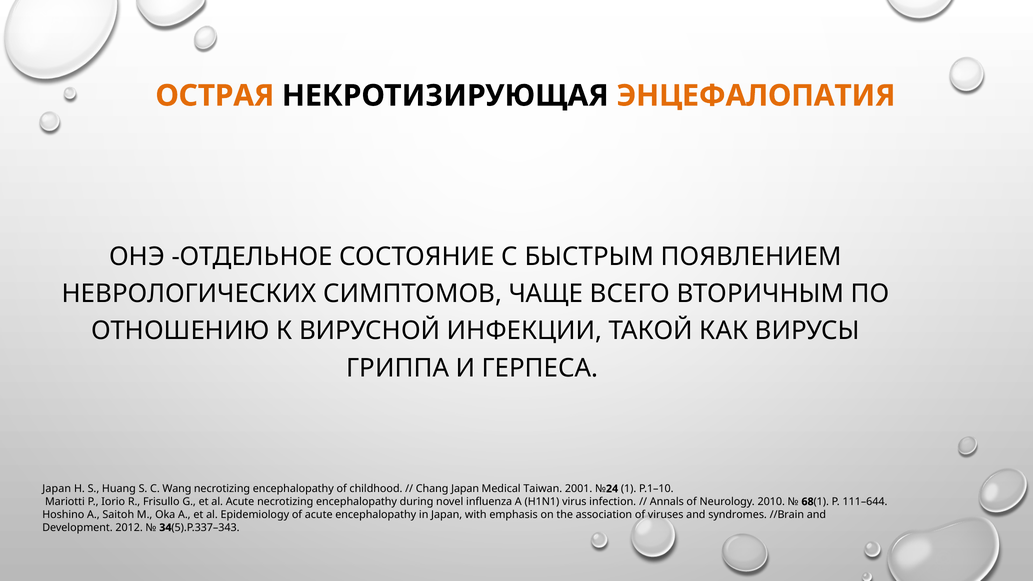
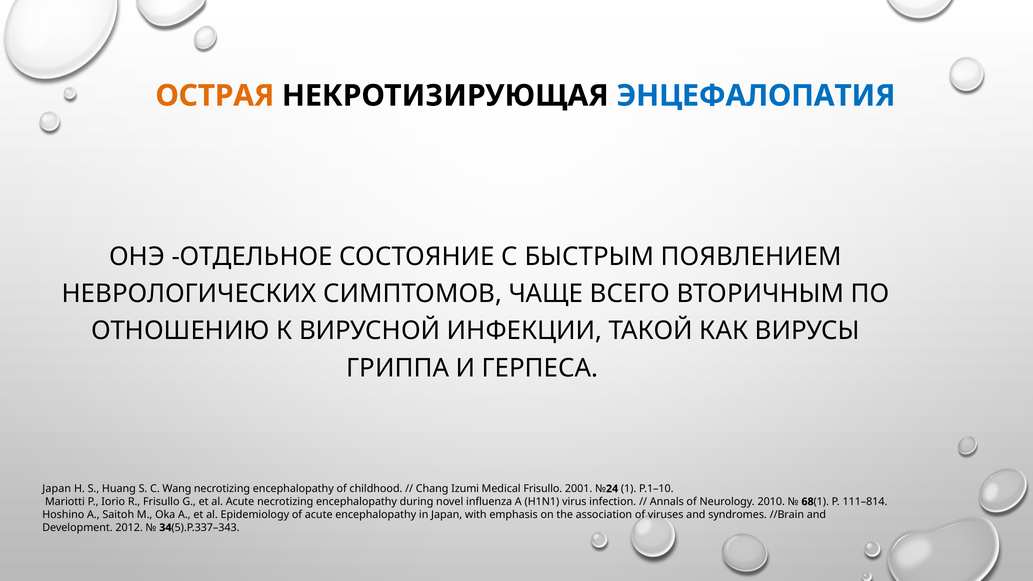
ЭНЦЕФАЛОПАТИЯ colour: orange -> blue (756, 96)
Chang Japan: Japan -> Izumi (465, 489)
Medical Taiwan: Taiwan -> Frisullo (543, 489)
111–644: 111–644 -> 111–814 (865, 502)
